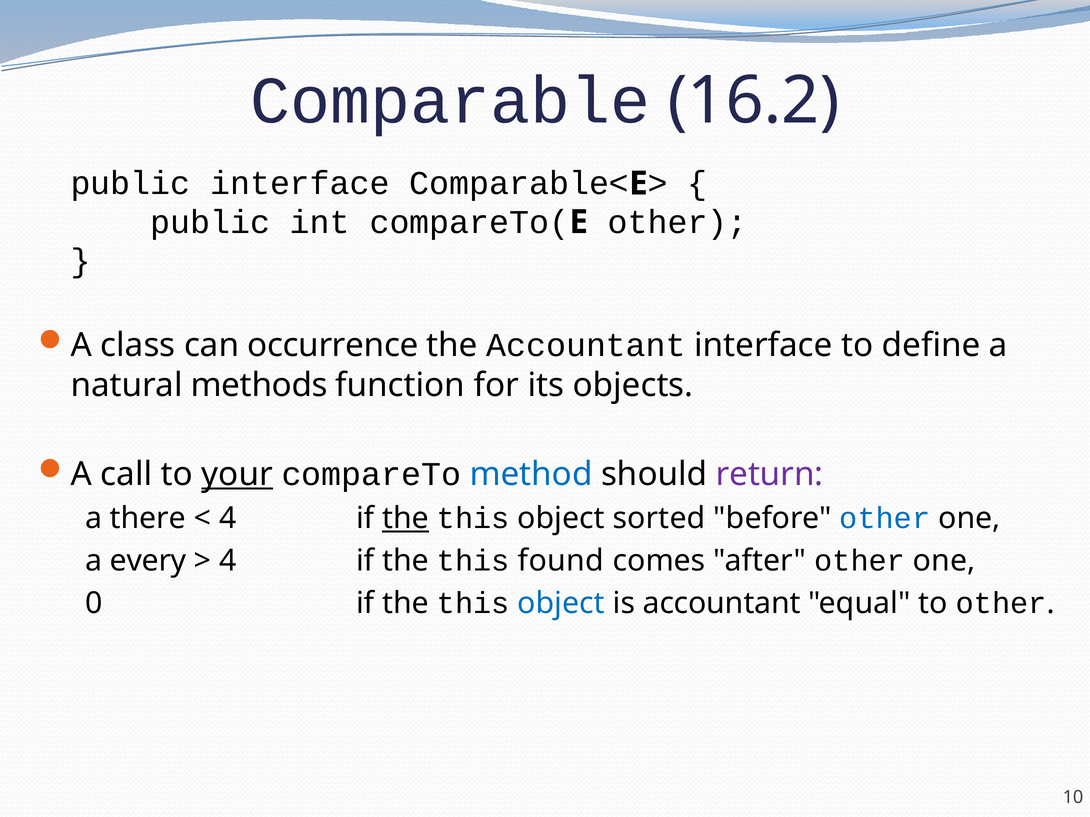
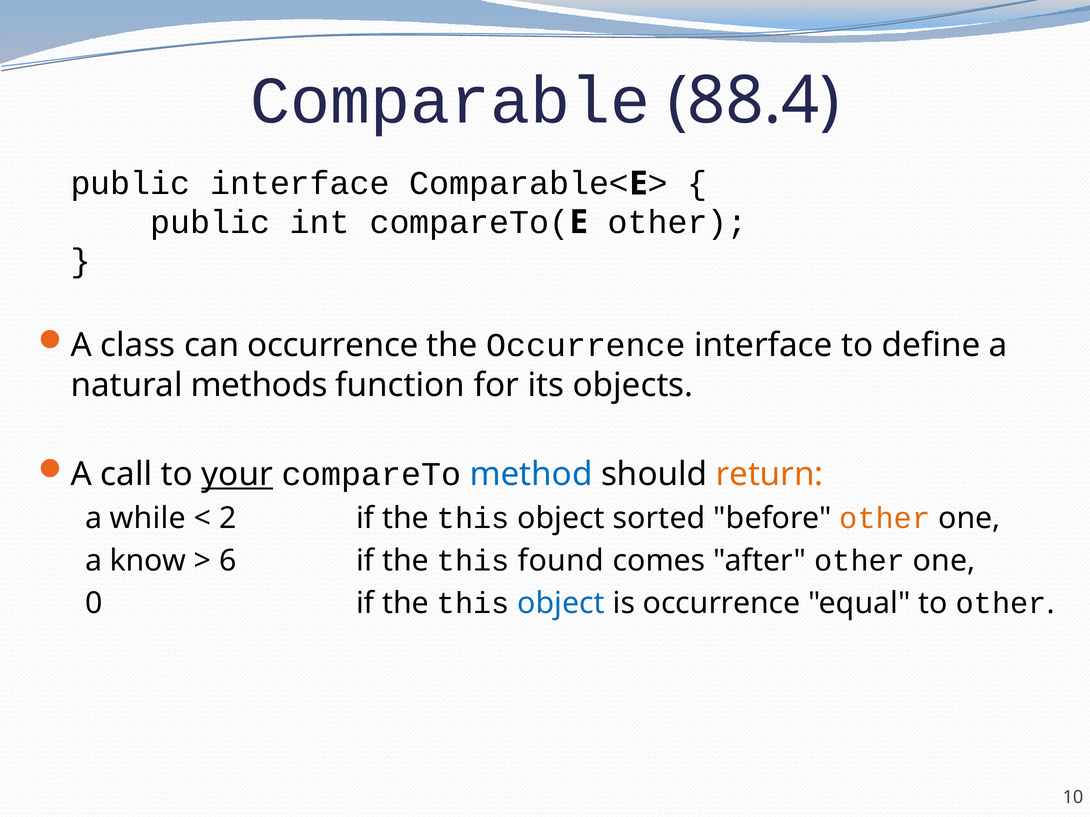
16.2: 16.2 -> 88.4 (754, 101)
the Accountant: Accountant -> Occurrence (586, 346)
return colour: purple -> orange (770, 475)
there: there -> while (148, 519)
4: 4 -> 2 (228, 519)
the underline: present -> none (406, 519)
other colour: blue -> orange (885, 519)
every: every -> know (148, 561)
4: 4 -> 6 (228, 561)
is accountant: accountant -> occurrence (722, 603)
